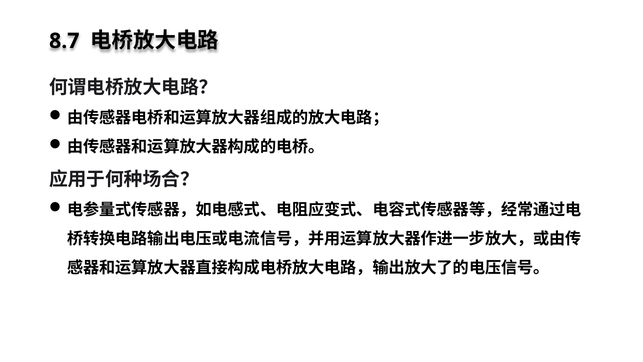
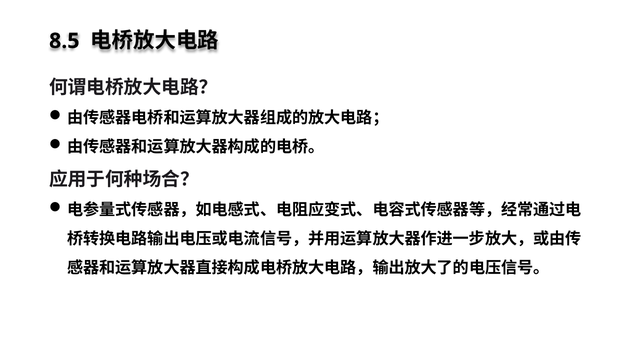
8.7: 8.7 -> 8.5 (64, 41)
